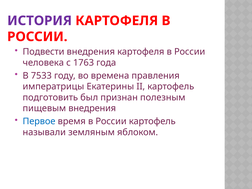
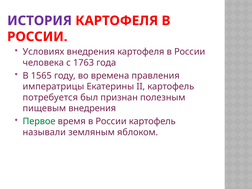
Подвести: Подвести -> Условиях (43, 52)
7533: 7533 -> 1565 (41, 76)
подготовить: подготовить -> потребуется (50, 97)
Первое colour: blue -> green (39, 121)
